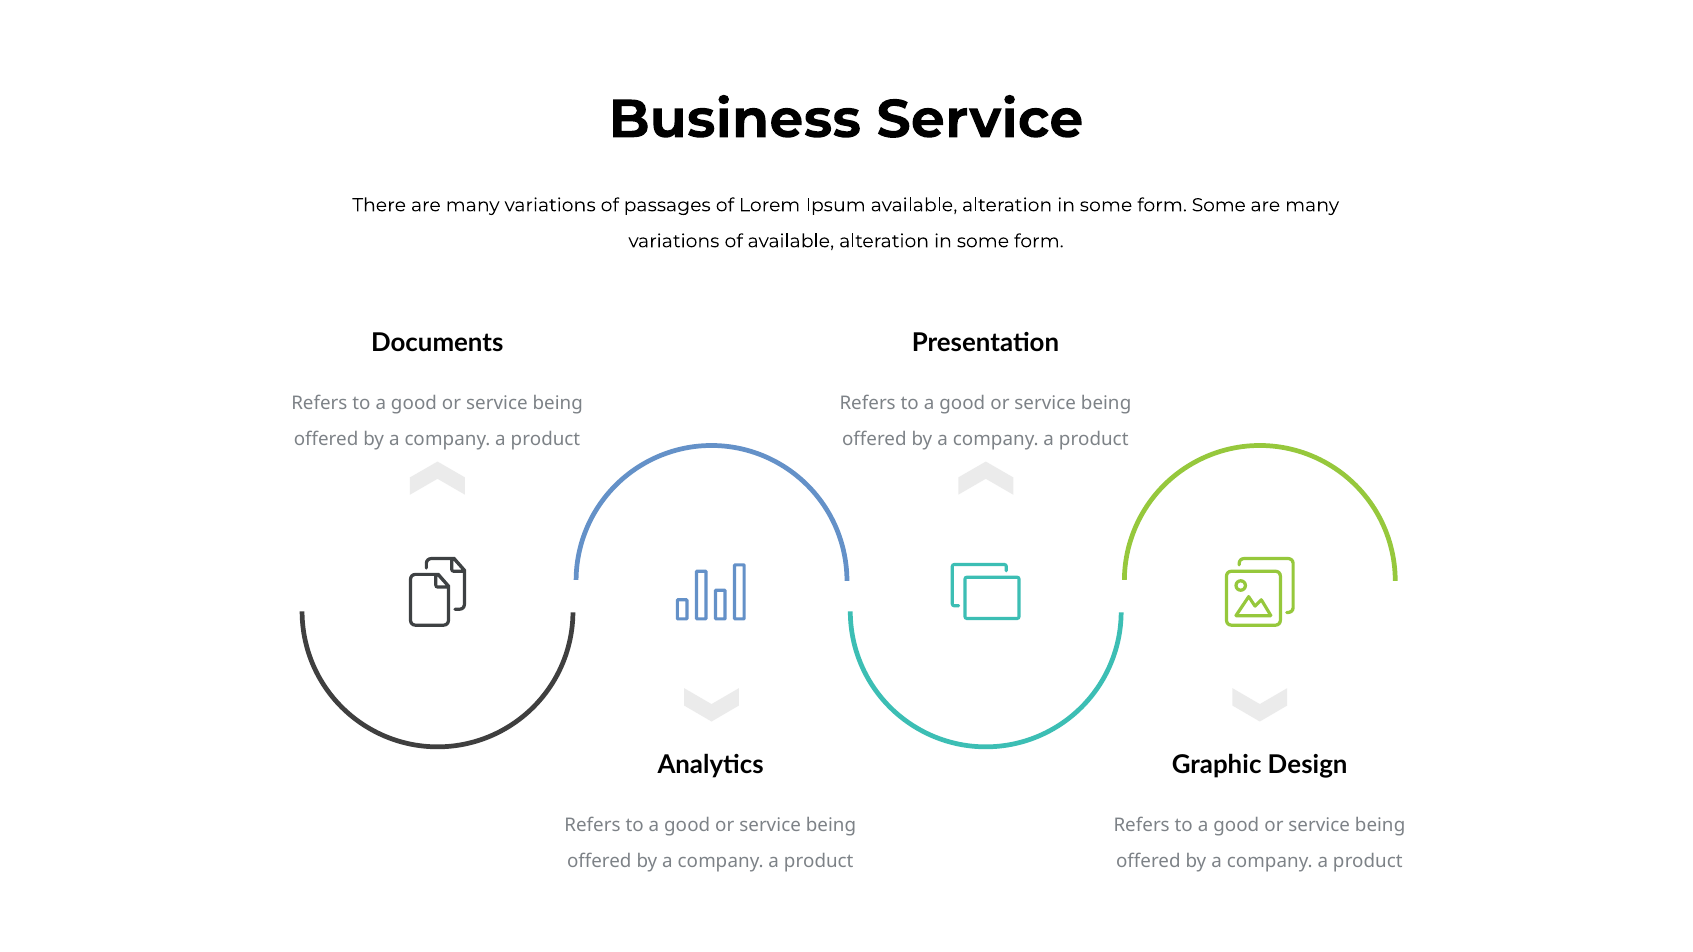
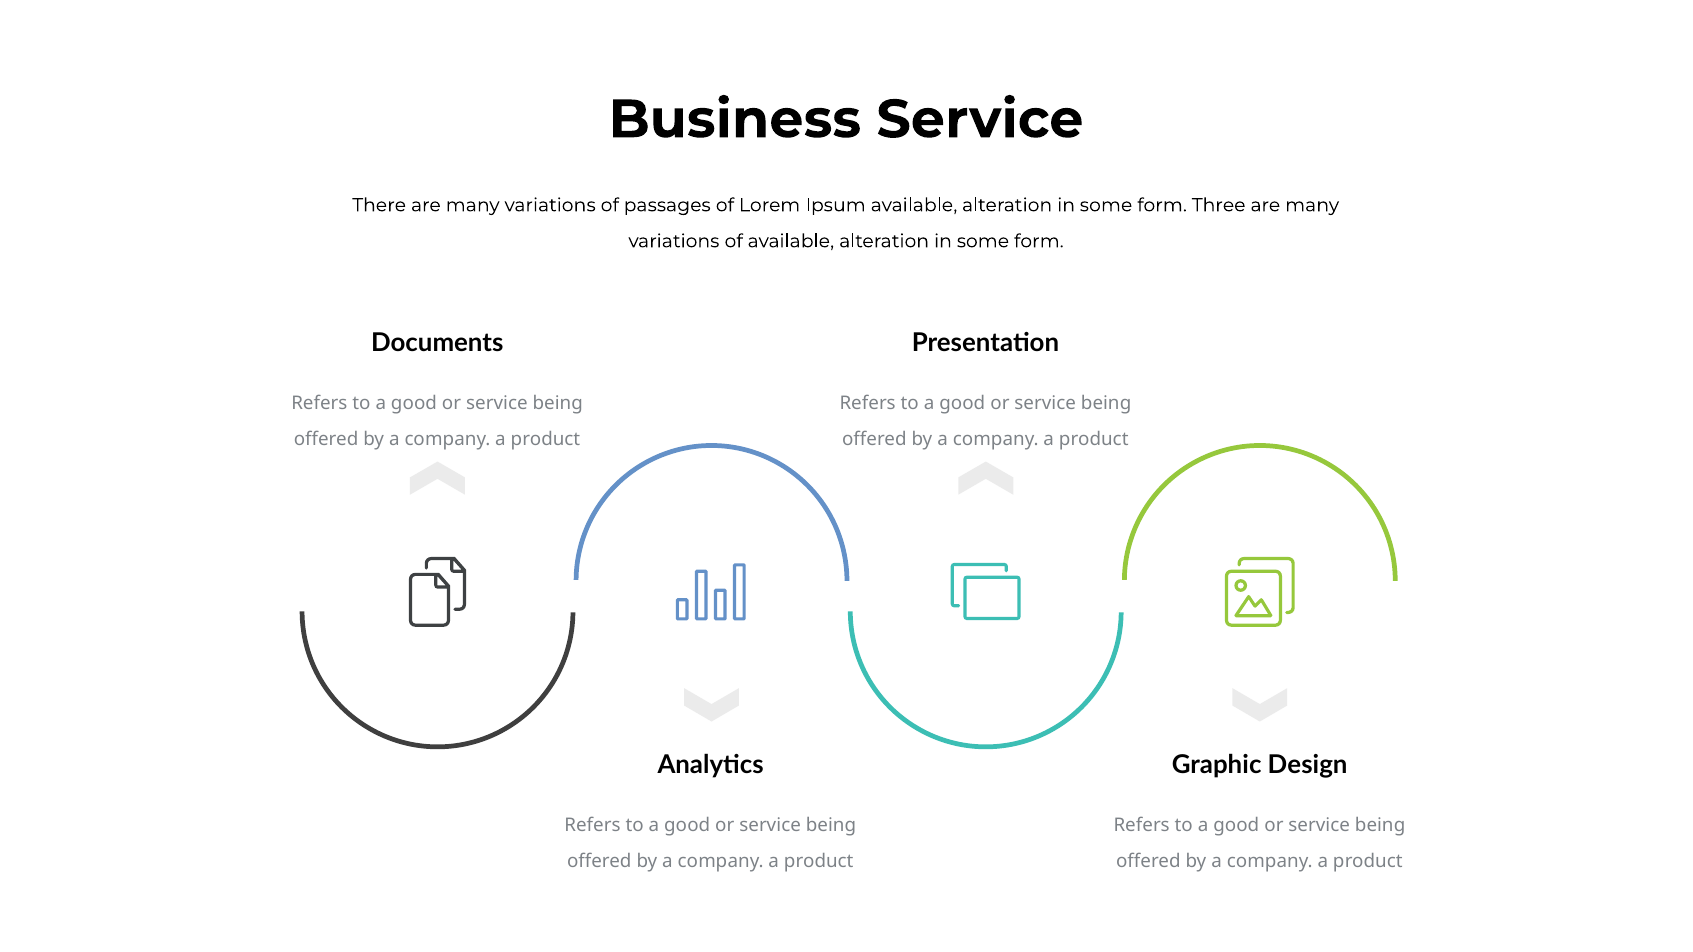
form Some: Some -> Three (1219, 205)
